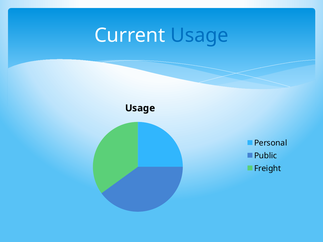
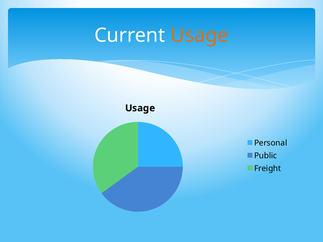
Usage colour: blue -> orange (199, 35)
